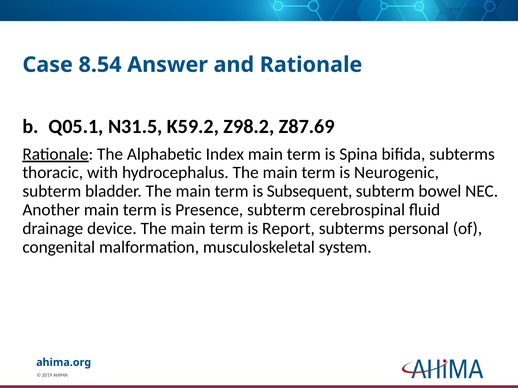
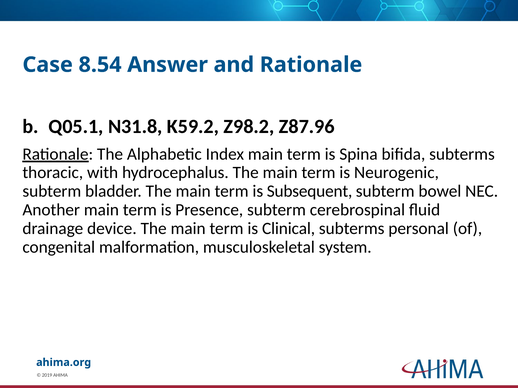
N31.5: N31.5 -> N31.8 (135, 127)
Z87.69: Z87.69 -> Z87.96 (307, 127)
Report: Report -> Clinical (289, 229)
